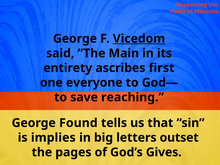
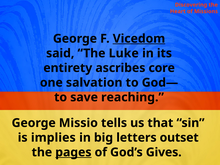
Main: Main -> Luke (124, 53)
first: first -> core (162, 68)
everyone: everyone -> salvation (94, 83)
Found: Found -> Missio (78, 123)
pages underline: none -> present (73, 152)
